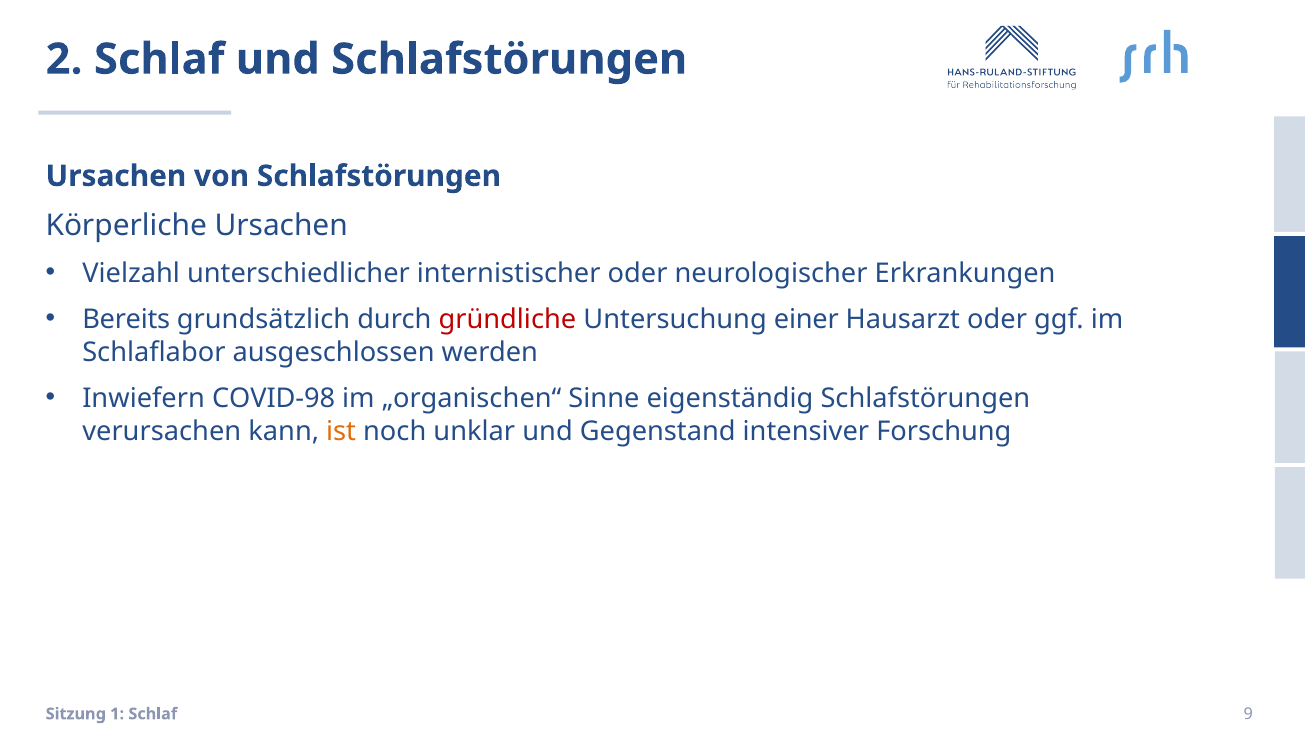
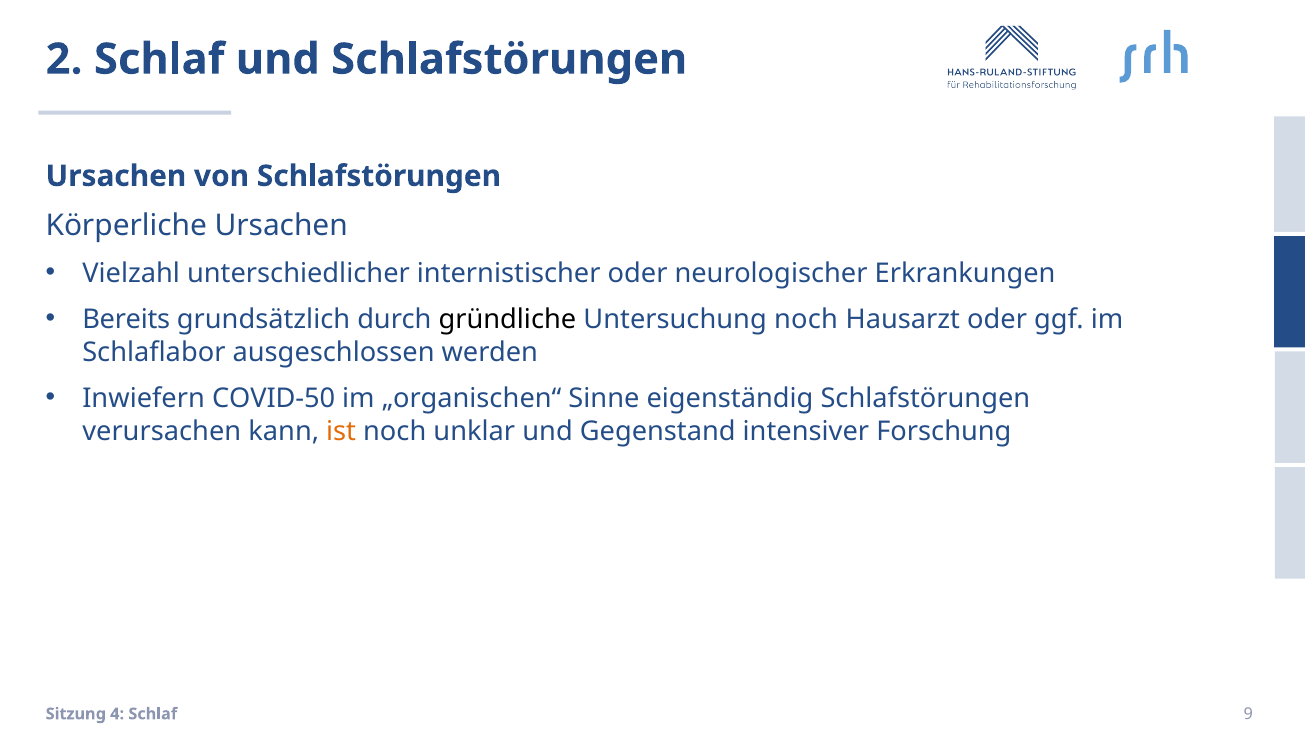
gründliche colour: red -> black (507, 320)
Untersuchung einer: einer -> noch (806, 320)
COVID-98: COVID-98 -> COVID-50 (274, 399)
1: 1 -> 4 (117, 714)
